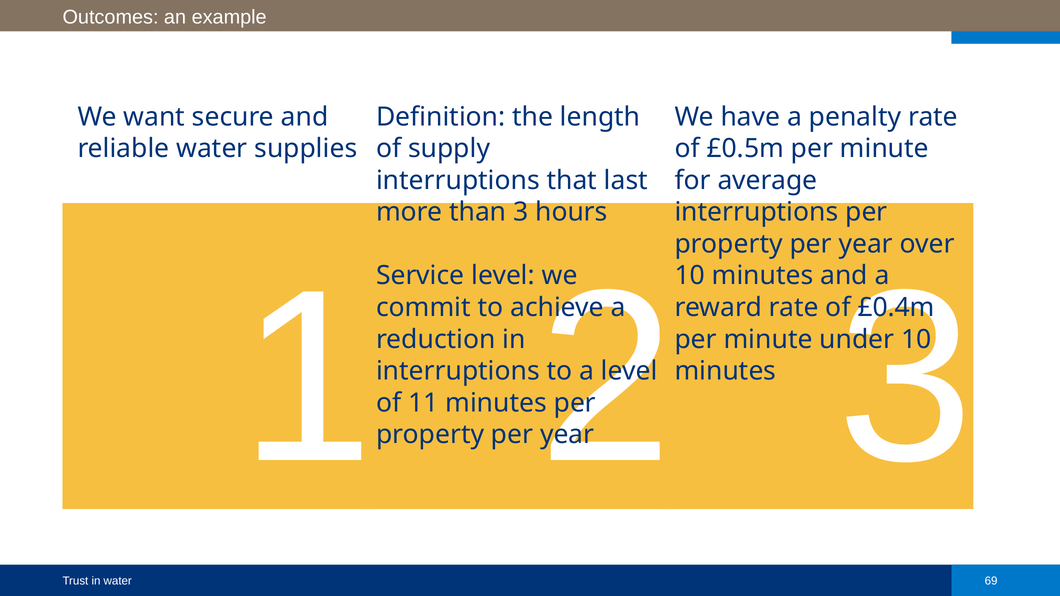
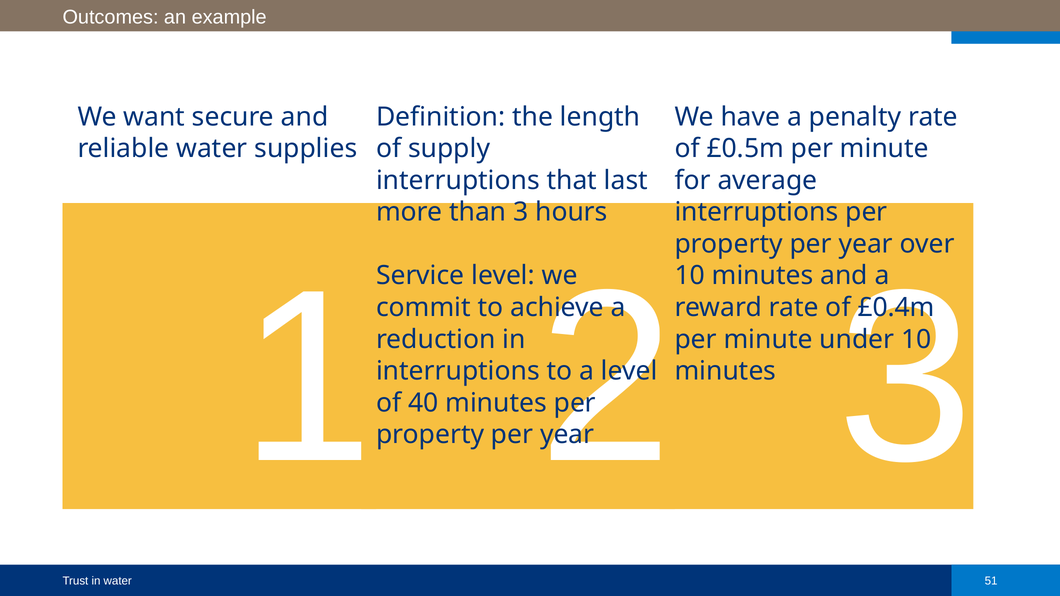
11: 11 -> 40 (423, 403)
69: 69 -> 51 (991, 581)
